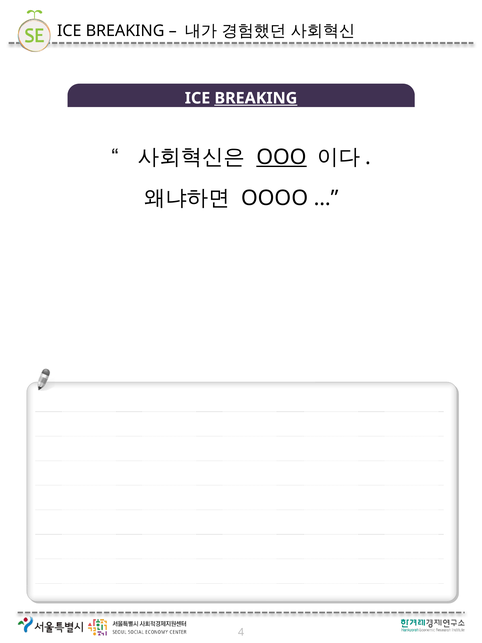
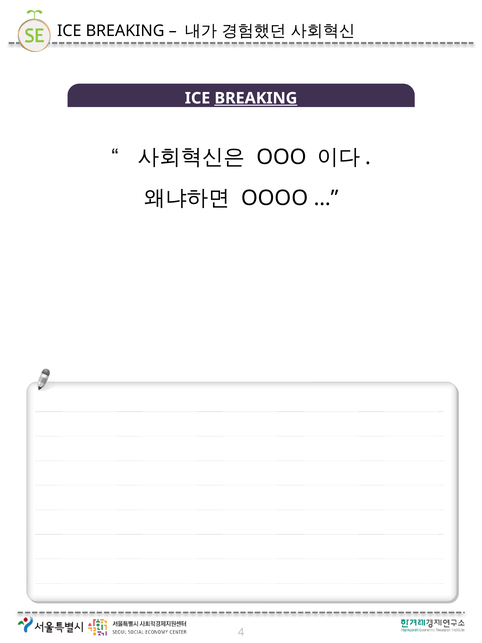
OOO underline: present -> none (282, 157)
